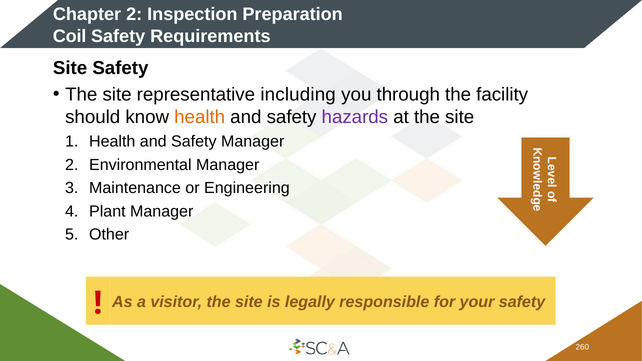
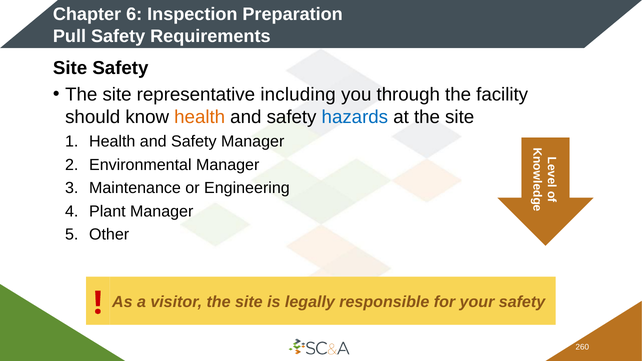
Chapter 2: 2 -> 6 (134, 14)
Coil: Coil -> Pull (69, 36)
hazards colour: purple -> blue (355, 117)
